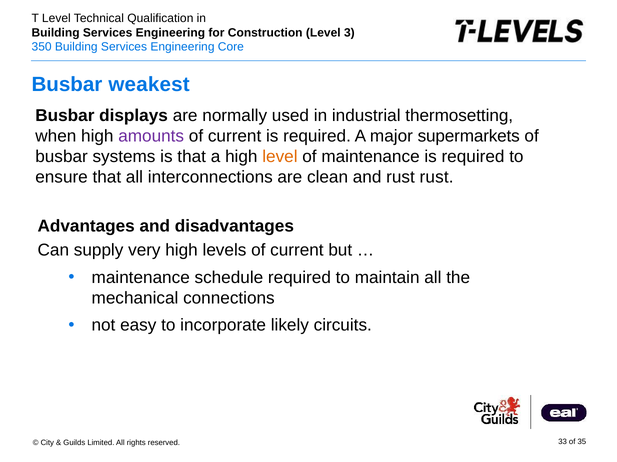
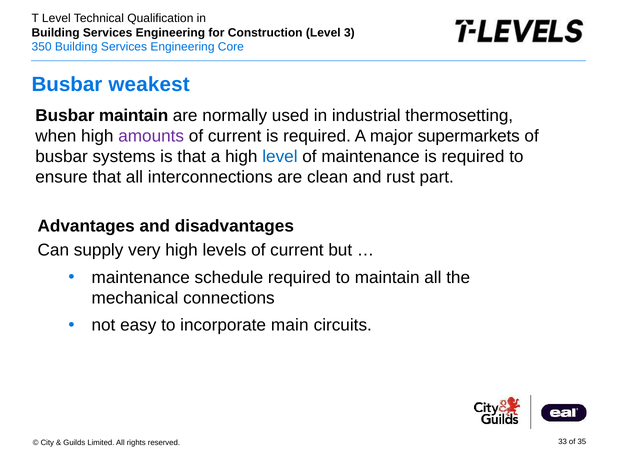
Busbar displays: displays -> maintain (134, 116)
level colour: orange -> blue (280, 157)
rust rust: rust -> part (437, 178)
likely: likely -> main (290, 326)
